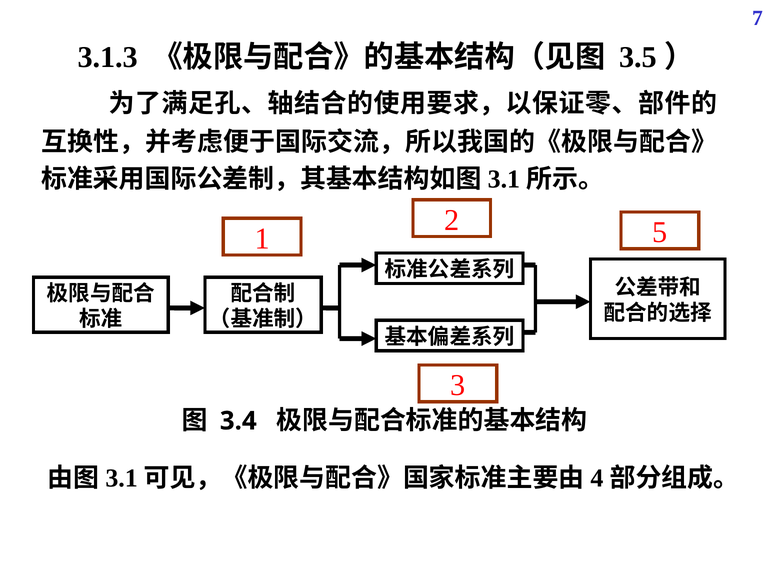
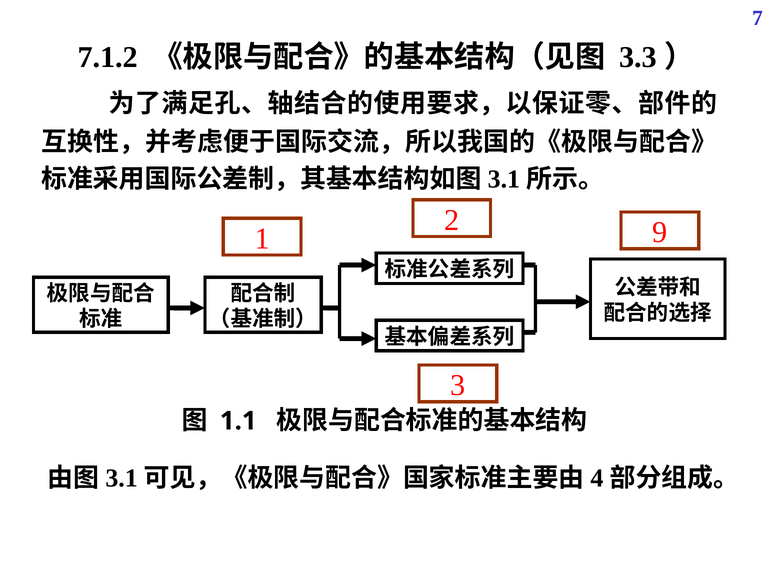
3.1.3: 3.1.3 -> 7.1.2 (108, 57)
3.5: 3.5 -> 3.3 (638, 57)
5: 5 -> 9 (660, 232)
3.4: 3.4 -> 1.1 (238, 421)
